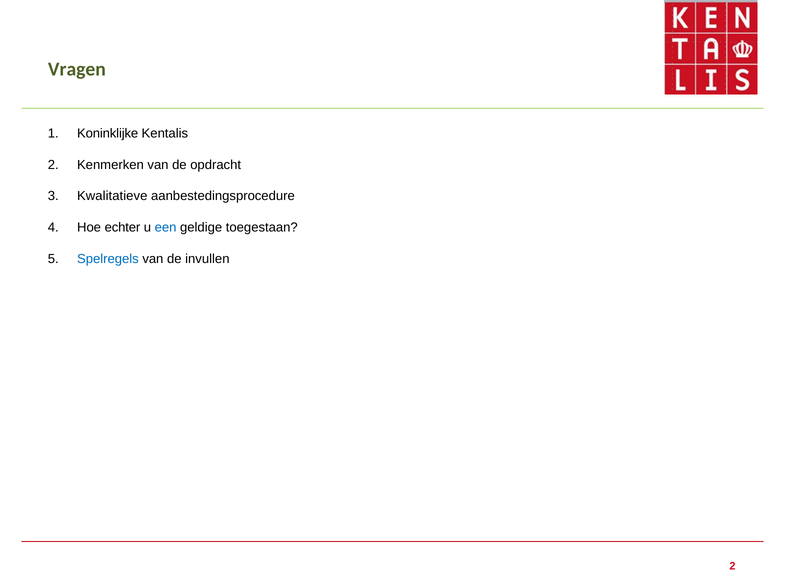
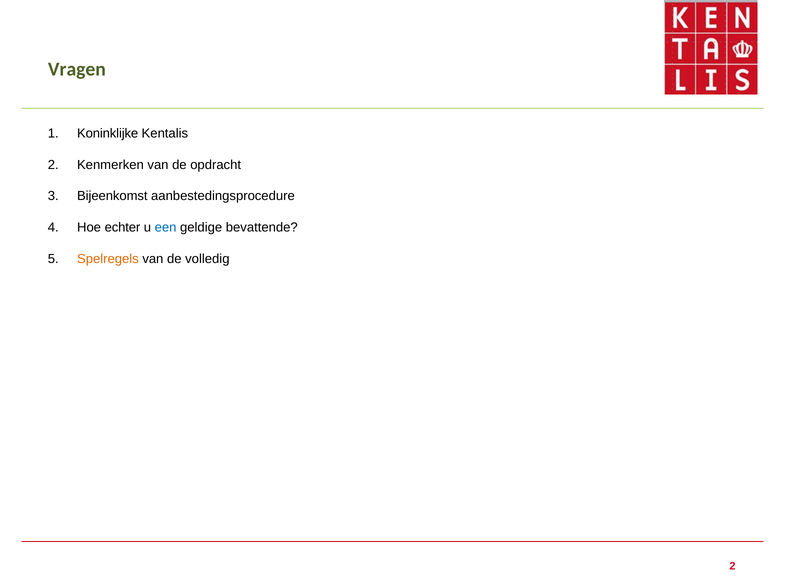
Kwalitatieve: Kwalitatieve -> Bijeenkomst (112, 196)
toegestaan: toegestaan -> bevattende (262, 227)
Spelregels colour: blue -> orange (108, 259)
invullen: invullen -> volledig (207, 259)
